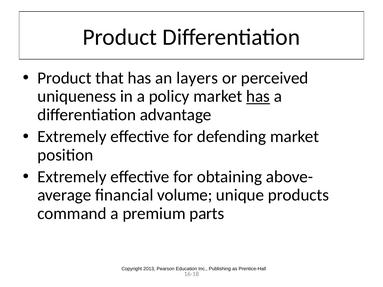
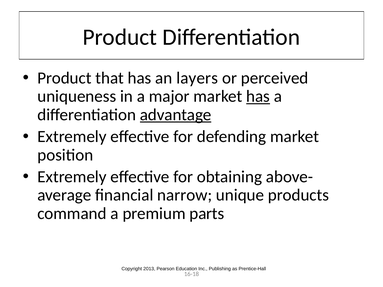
policy: policy -> major (169, 96)
advantage underline: none -> present (176, 115)
volume: volume -> narrow (185, 195)
